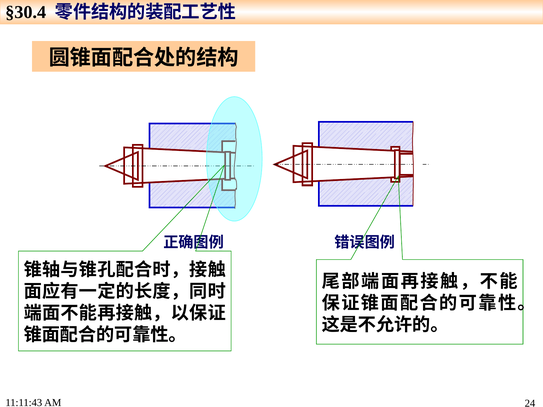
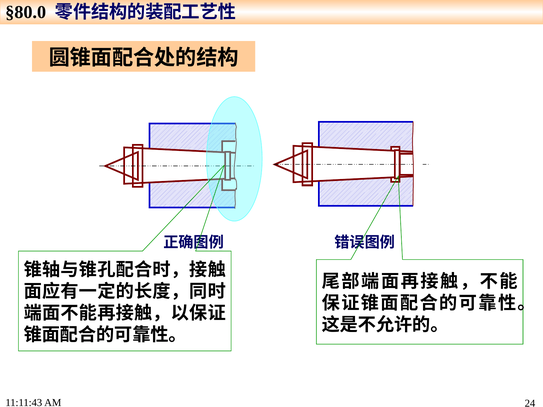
§30.4: §30.4 -> §80.0 (26, 12)
